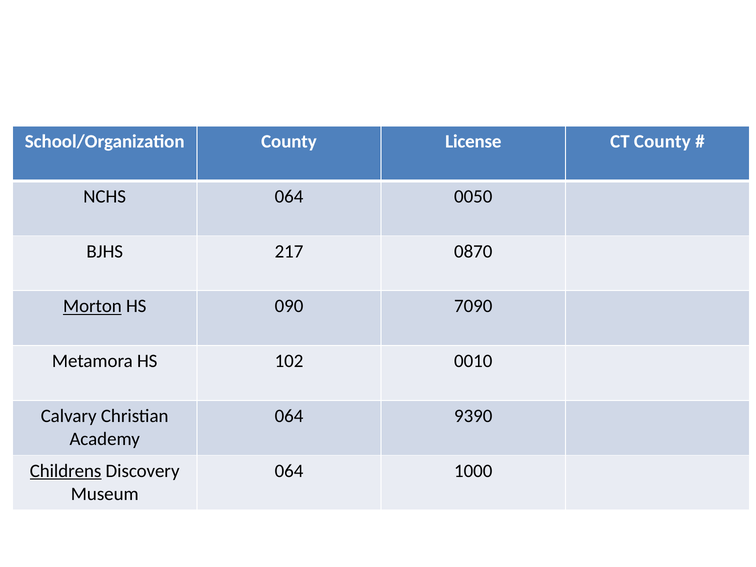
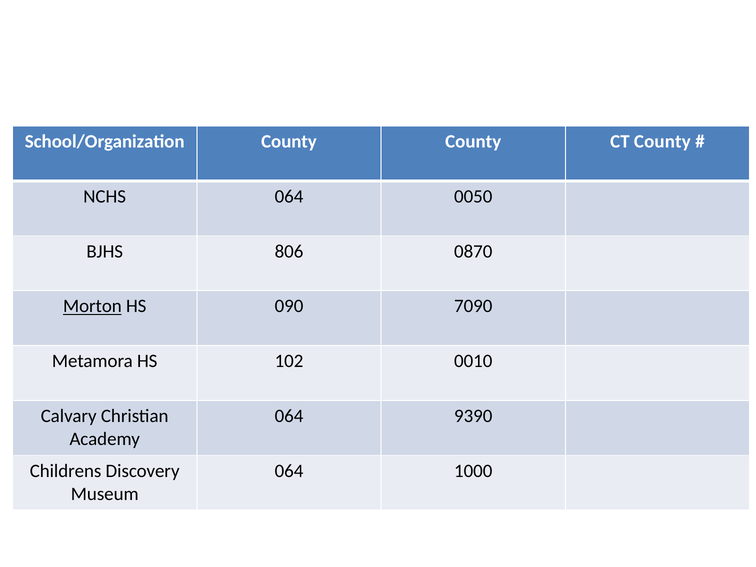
County License: License -> County (473, 142)
217: 217 -> 806 (289, 251)
Childrens underline: present -> none (66, 471)
